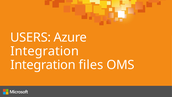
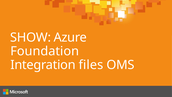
USERS: USERS -> SHOW (31, 37)
Integration: Integration -> Foundation (45, 51)
